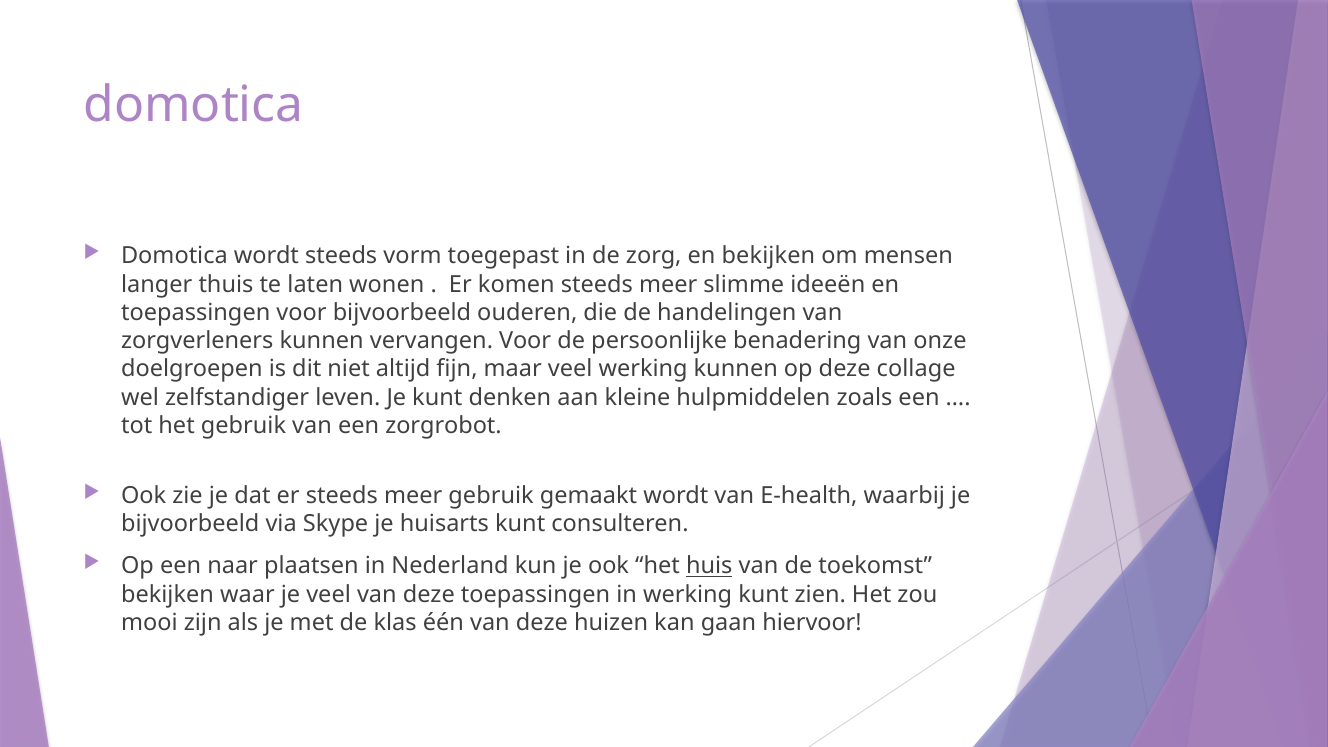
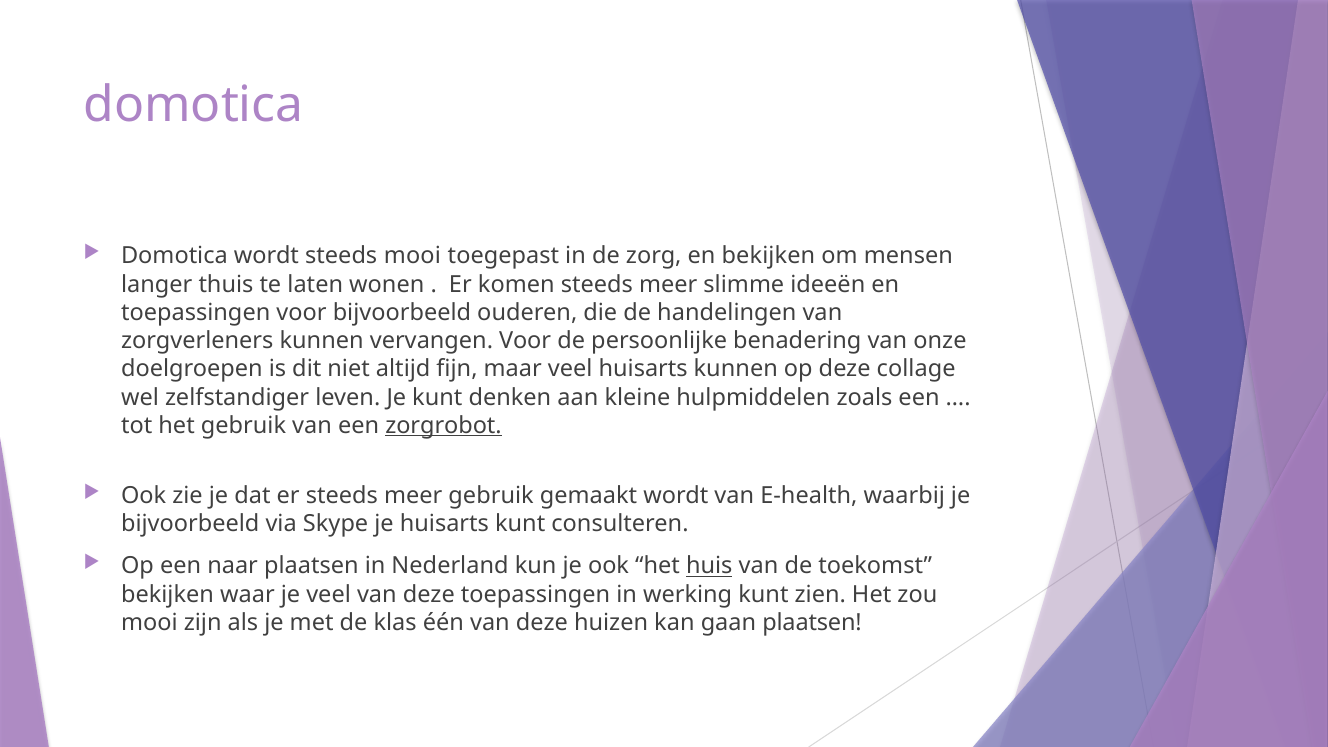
steeds vorm: vorm -> mooi (412, 256)
veel werking: werking -> huisarts (643, 369)
zorgrobot underline: none -> present (443, 425)
gaan hiervoor: hiervoor -> plaatsen (812, 623)
